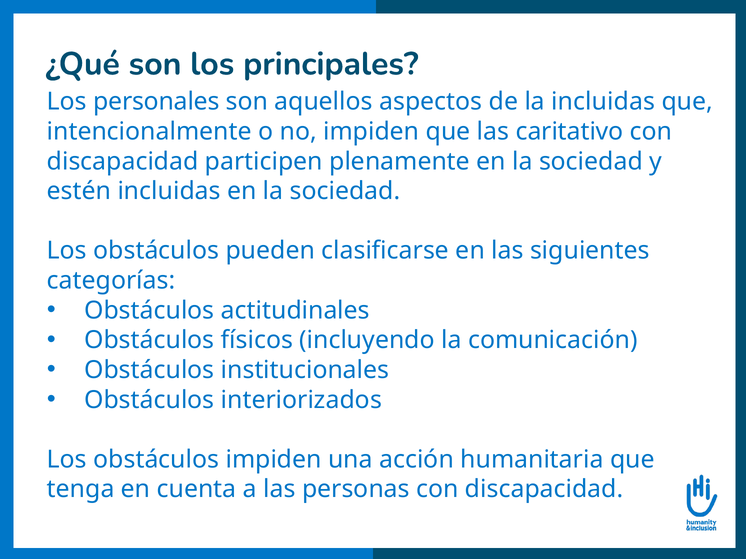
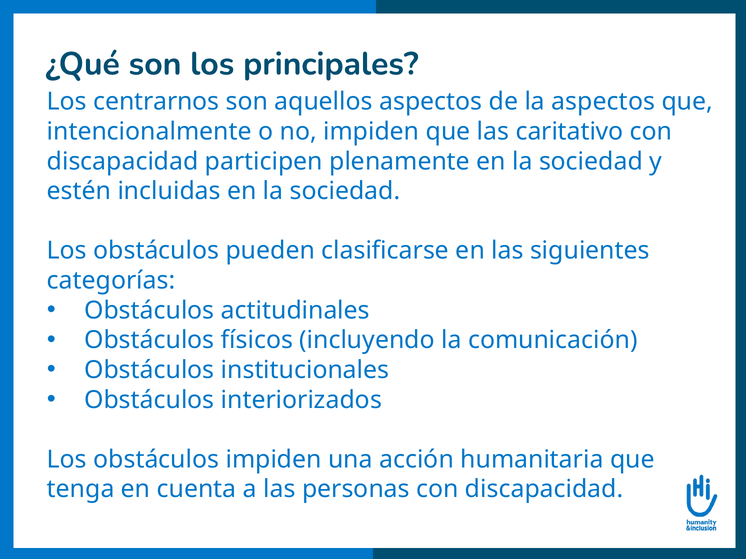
personales: personales -> centrarnos (156, 102)
la incluidas: incluidas -> aspectos (603, 102)
